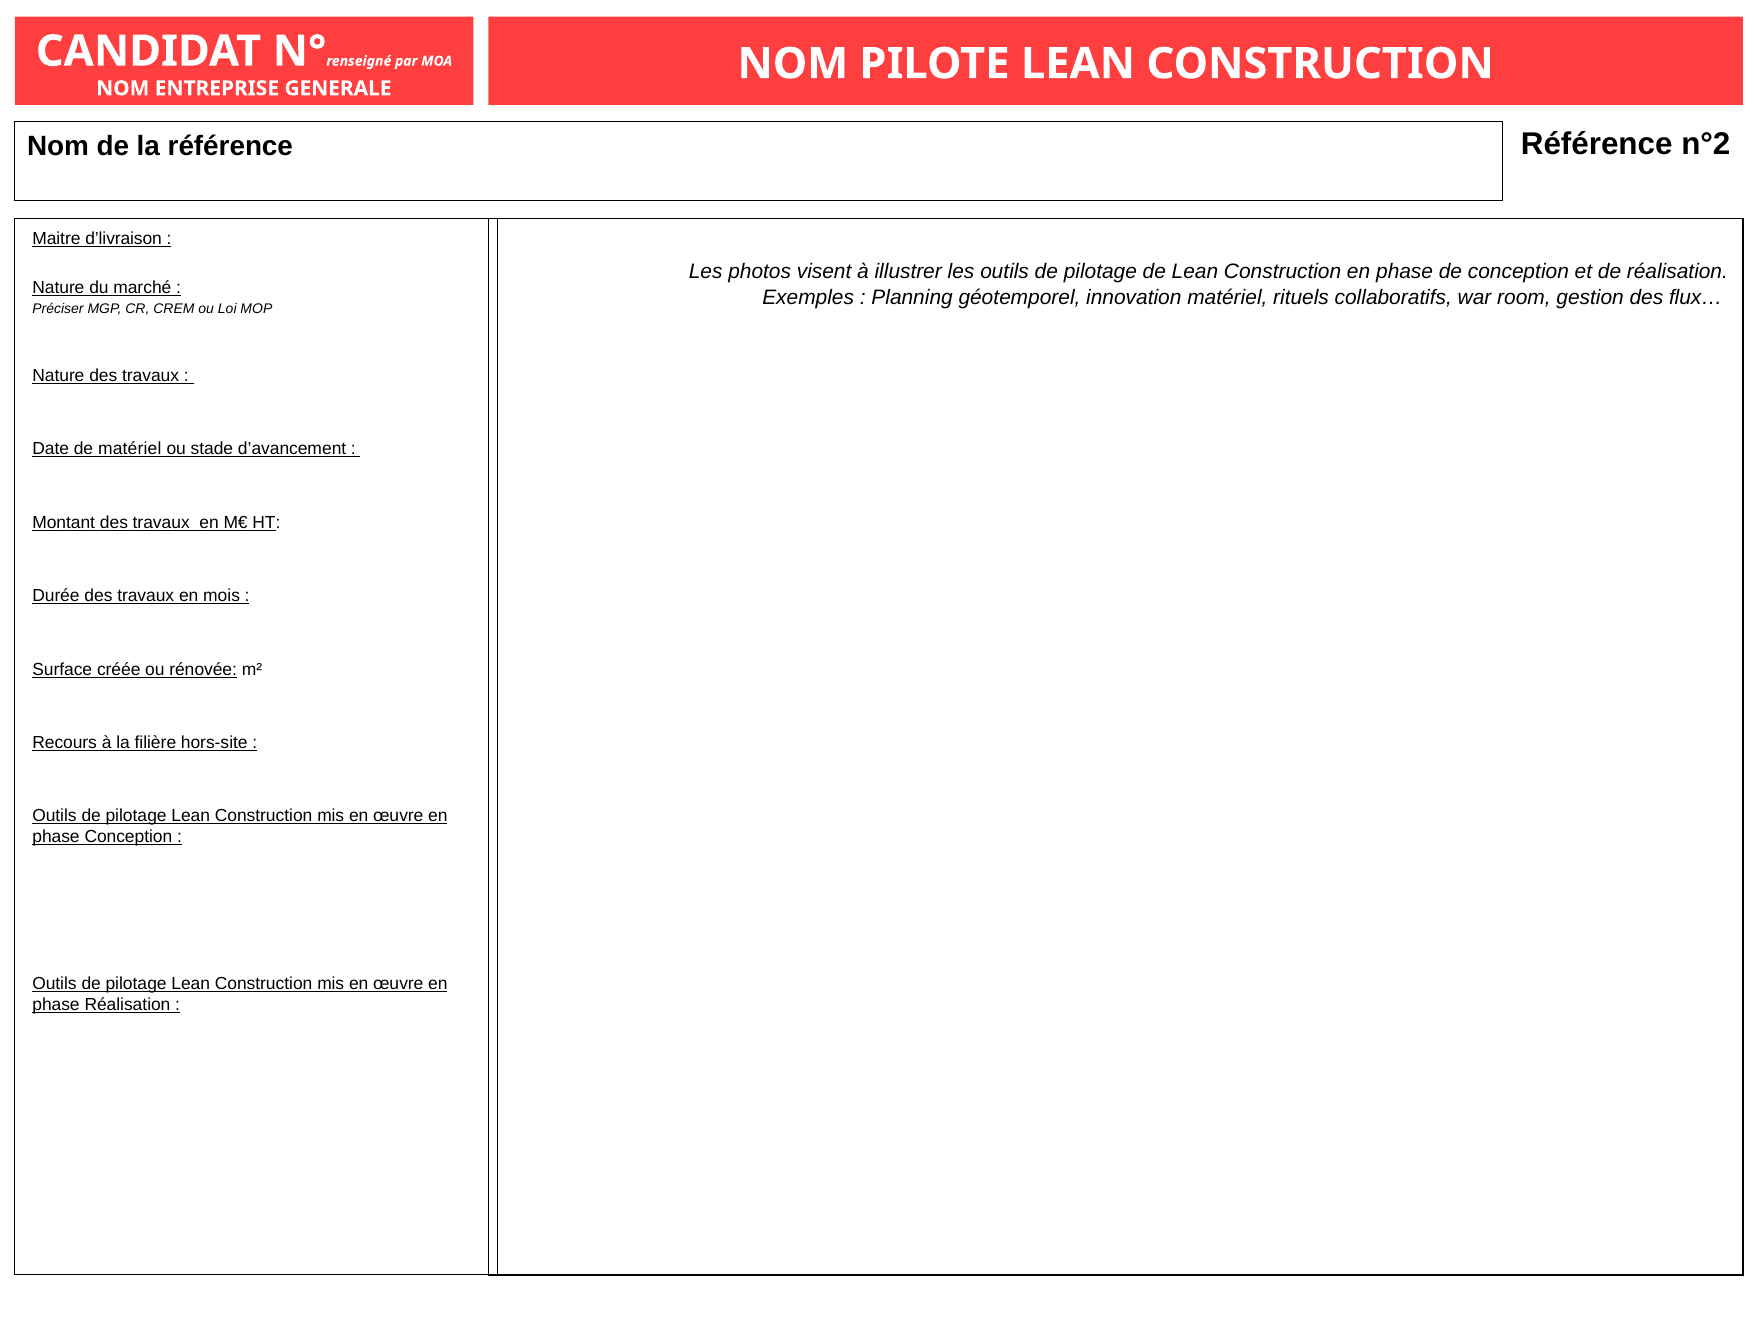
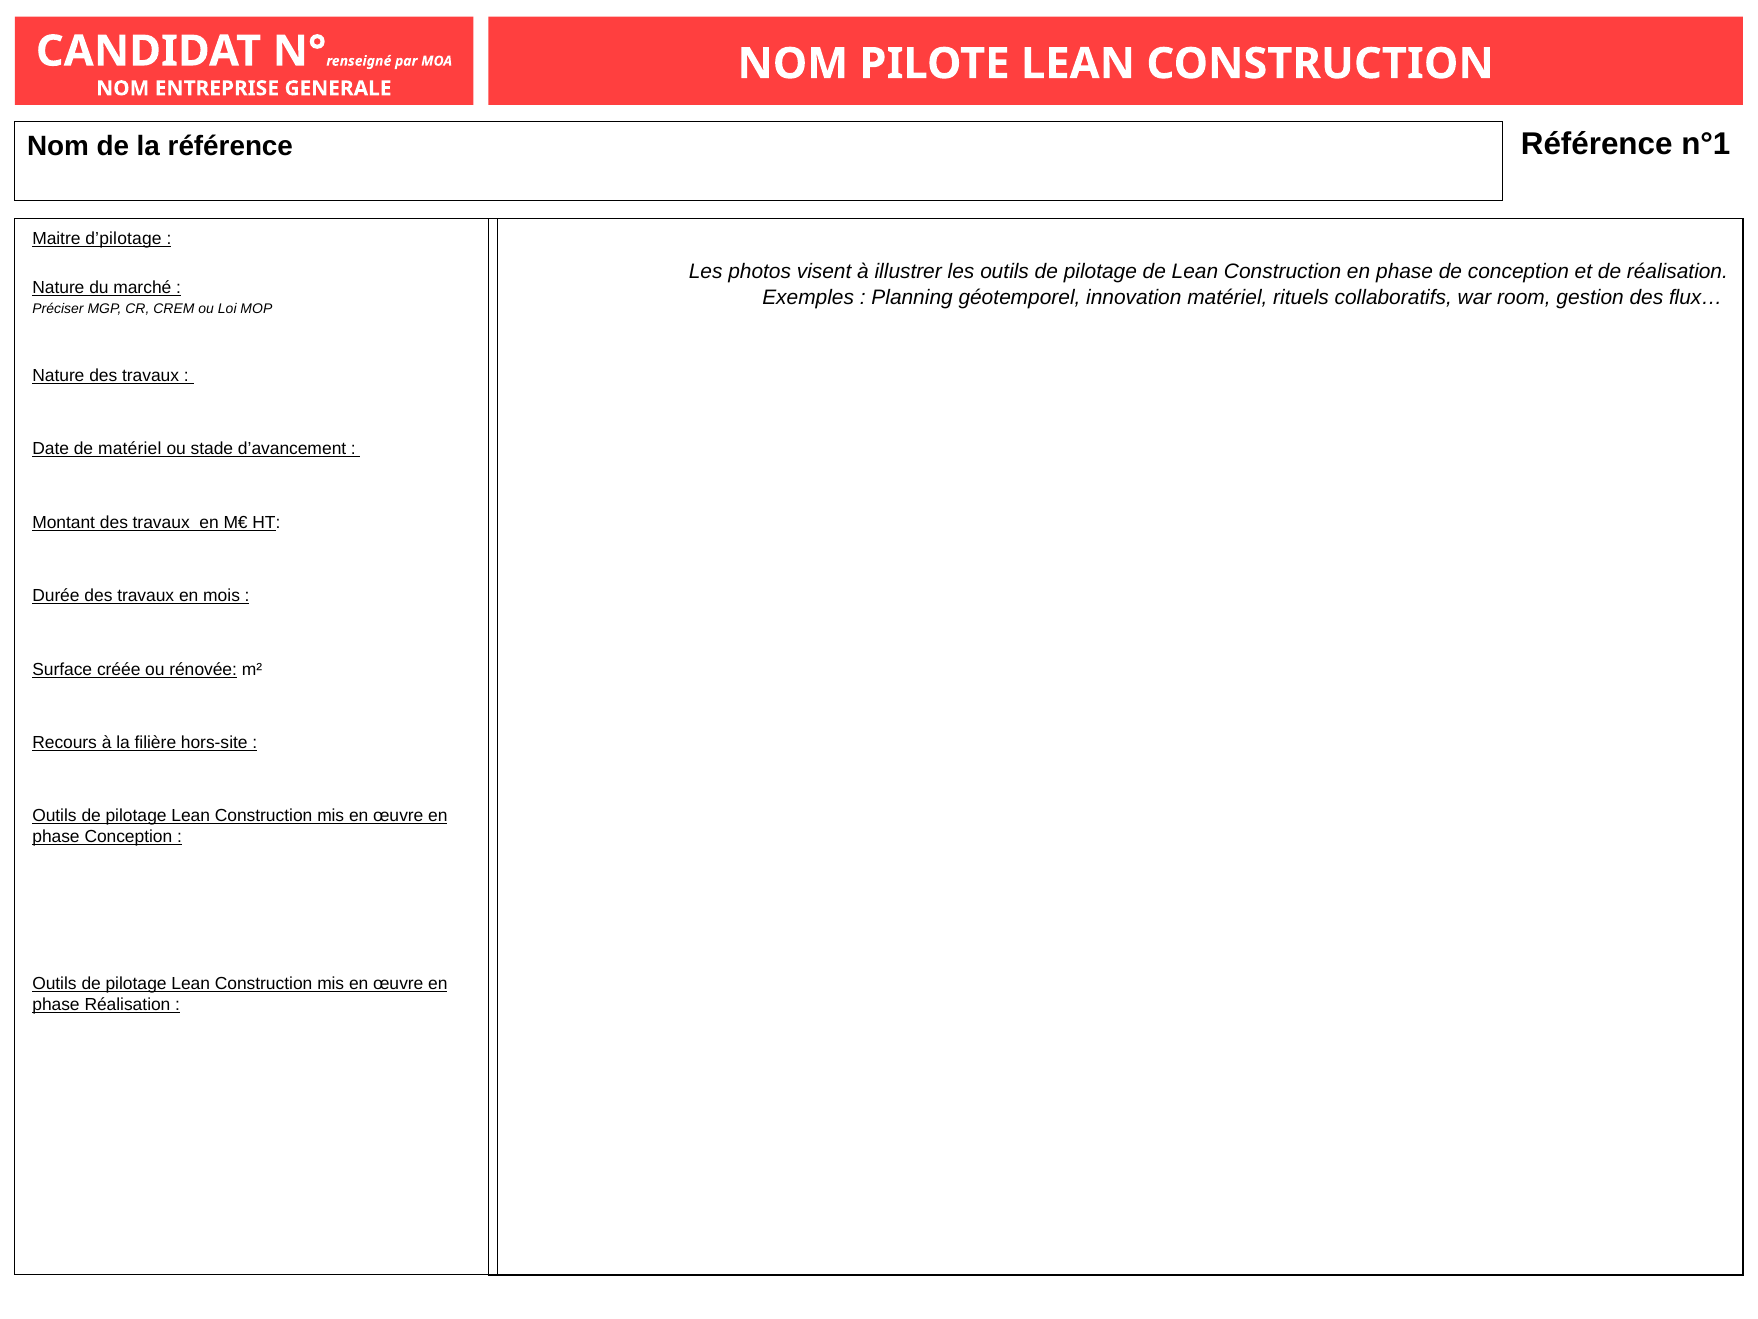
n°2: n°2 -> n°1 (1706, 144)
d’livraison: d’livraison -> d’pilotage (123, 239)
